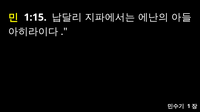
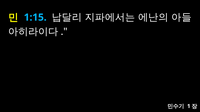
1:15 colour: white -> light blue (35, 17)
